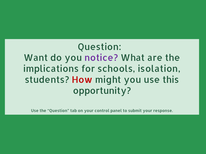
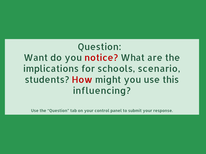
notice colour: purple -> red (101, 58)
isolation: isolation -> scenario (159, 69)
opportunity: opportunity -> influencing (102, 91)
